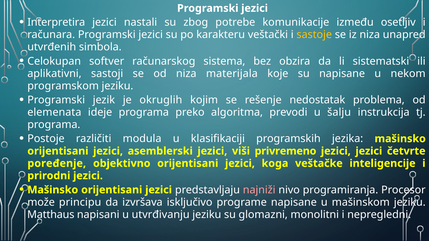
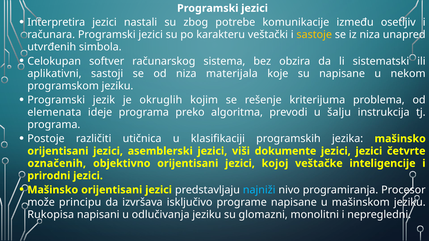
nedostatak: nedostatak -> kriterijuma (317, 100)
modula: modula -> utičnica (142, 139)
privremeno: privremeno -> dokumente (285, 151)
poređenje: poređenje -> označenih (57, 164)
koga: koga -> kojoj (275, 164)
najniži colour: pink -> light blue (259, 190)
Matthaus: Matthaus -> Rukopisa (51, 215)
utvrđivanju: utvrđivanju -> odlučivanja (161, 215)
